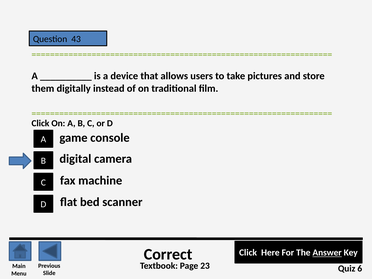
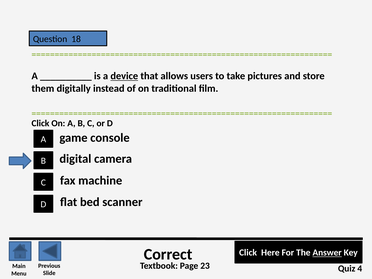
43: 43 -> 18 (76, 39)
device underline: none -> present (124, 76)
6: 6 -> 4 (360, 268)
